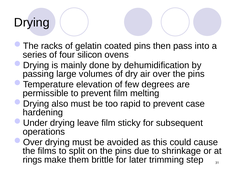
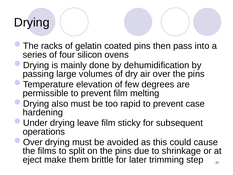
rings: rings -> eject (32, 159)
